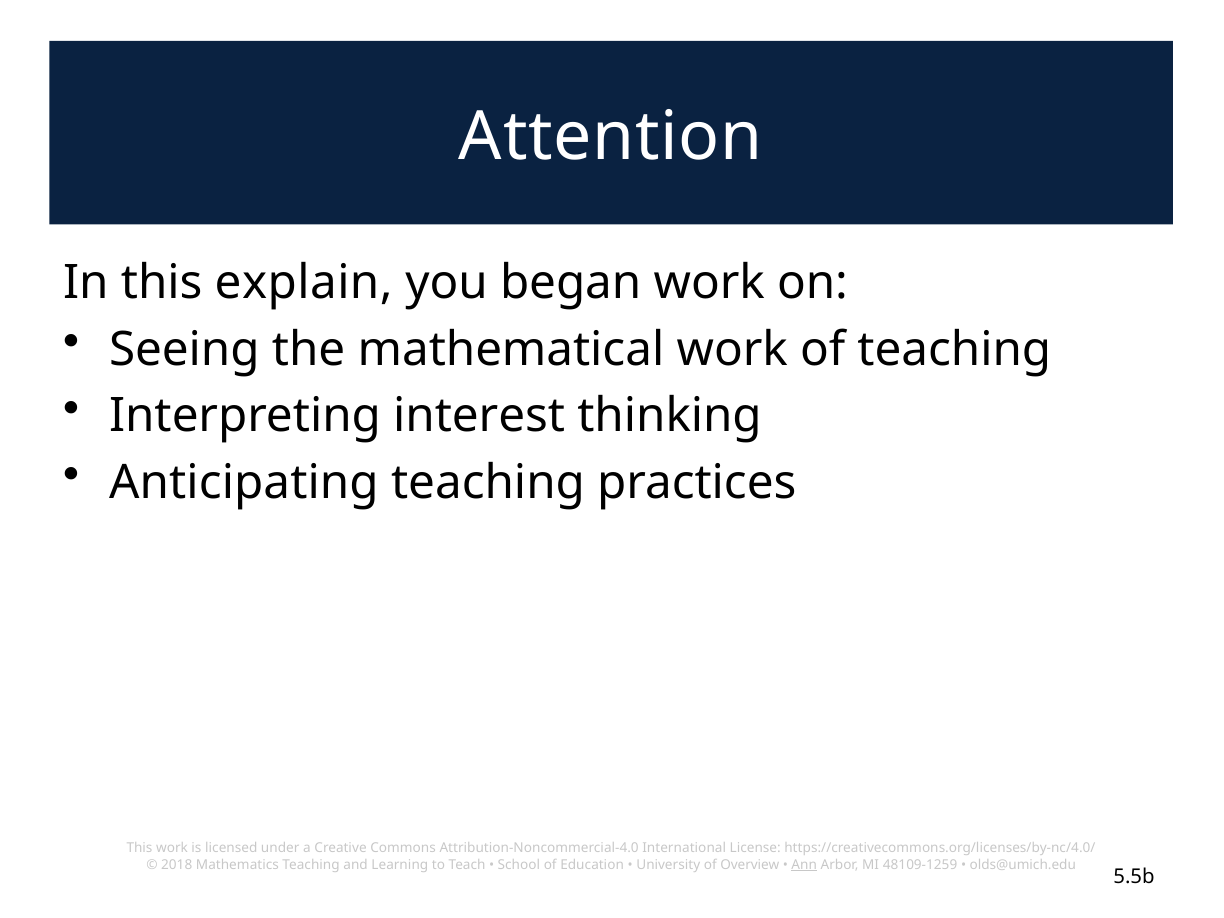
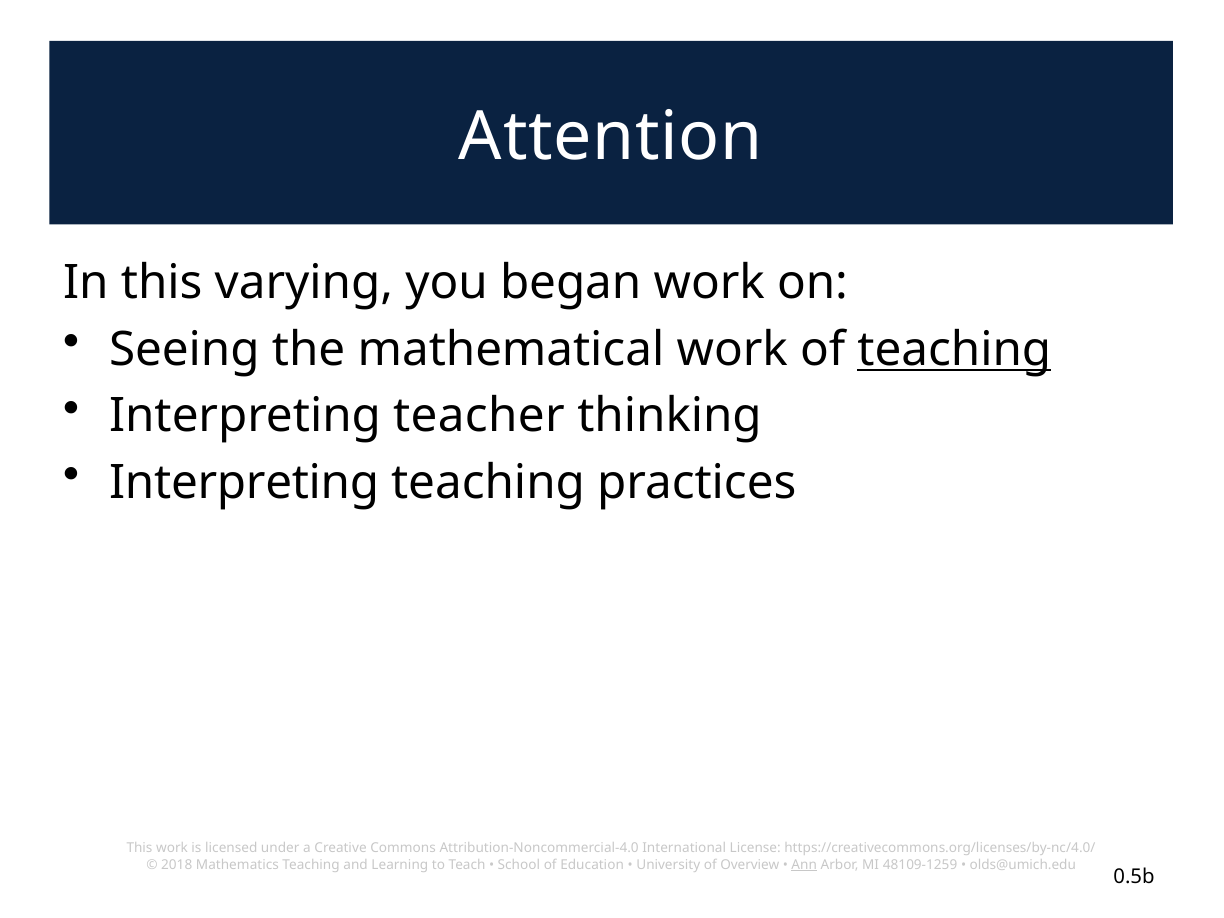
explain: explain -> varying (304, 283)
teaching underline: none -> present (954, 350)
interest: interest -> teacher (479, 416)
Anticipating: Anticipating -> Interpreting (244, 483)
5.5b: 5.5b -> 0.5b (1134, 876)
